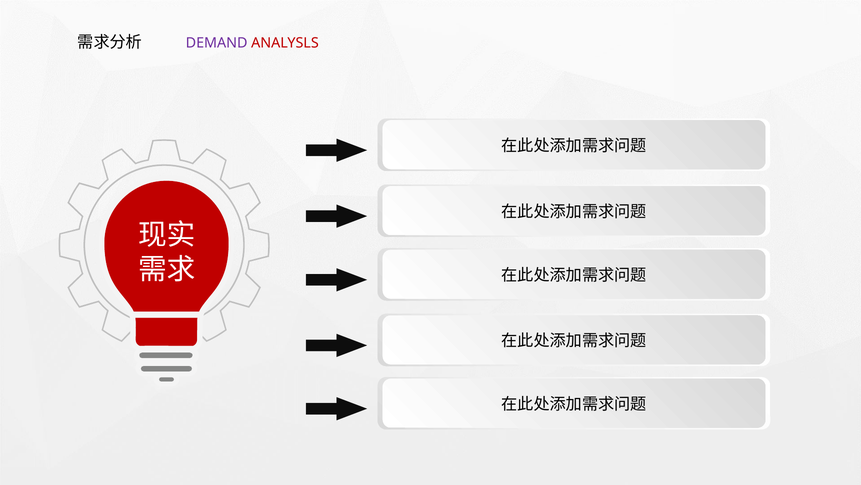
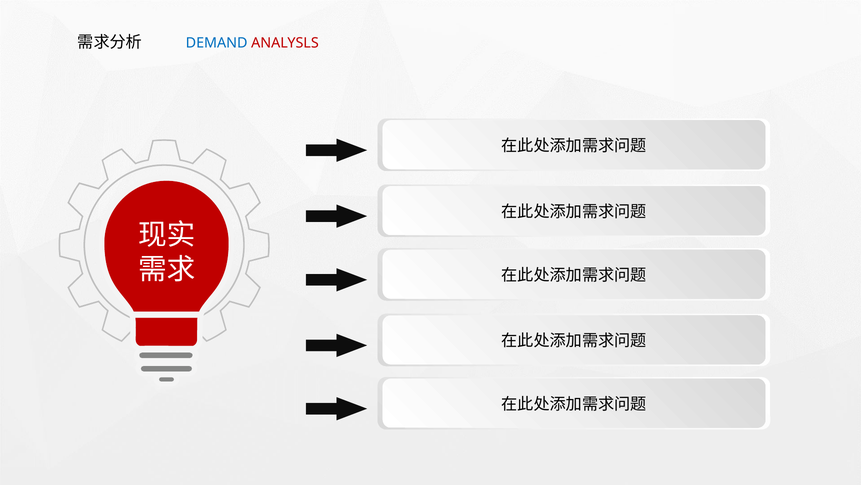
DEMAND colour: purple -> blue (217, 43)
